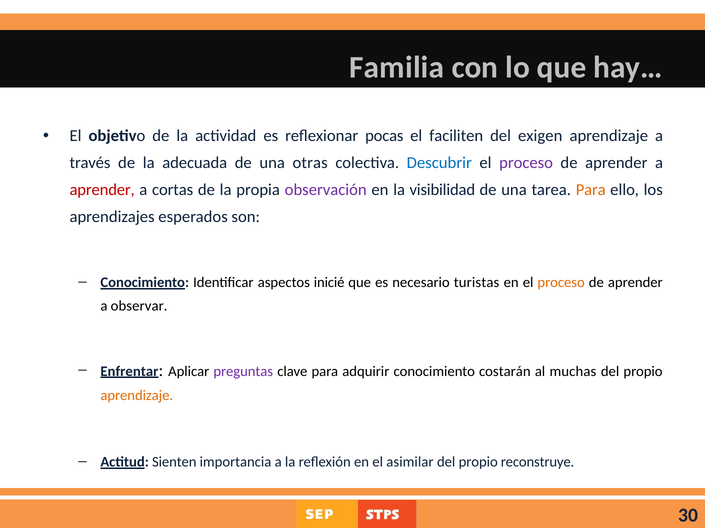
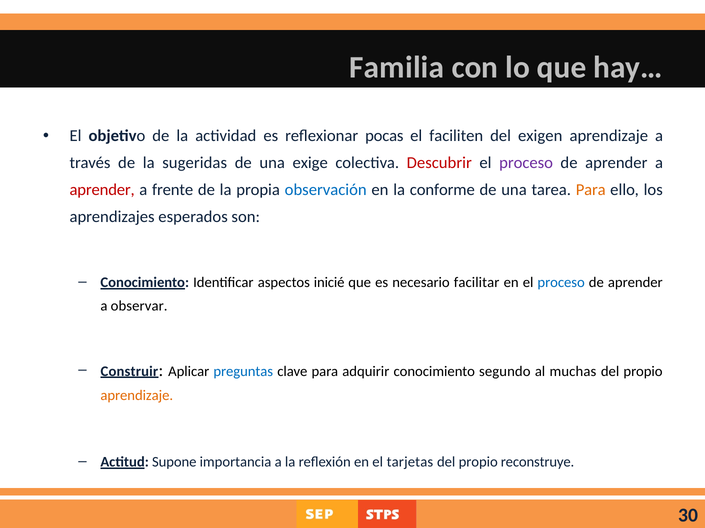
adecuada: adecuada -> sugeridas (195, 163)
otras: otras -> exige (310, 163)
Descubrir colour: blue -> red (439, 163)
cortas: cortas -> frente (173, 190)
observación colour: purple -> blue (326, 190)
visibilidad: visibilidad -> conforme (442, 190)
turistas: turistas -> facilitar (477, 283)
proceso colour: orange -> blue (561, 283)
Enfrentar: Enfrentar -> Construir (129, 372)
preguntas colour: purple -> blue (243, 372)
costarán: costarán -> segundo (505, 372)
Sienten: Sienten -> Supone (174, 462)
asimilar: asimilar -> tarjetas (410, 462)
